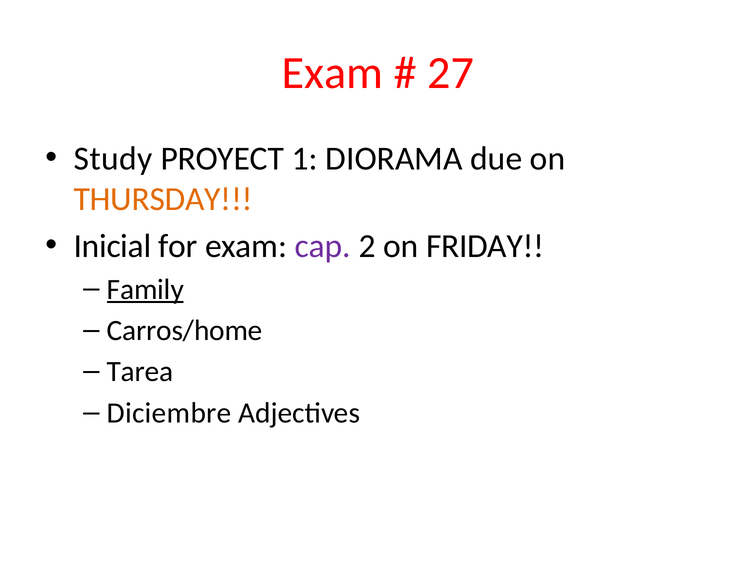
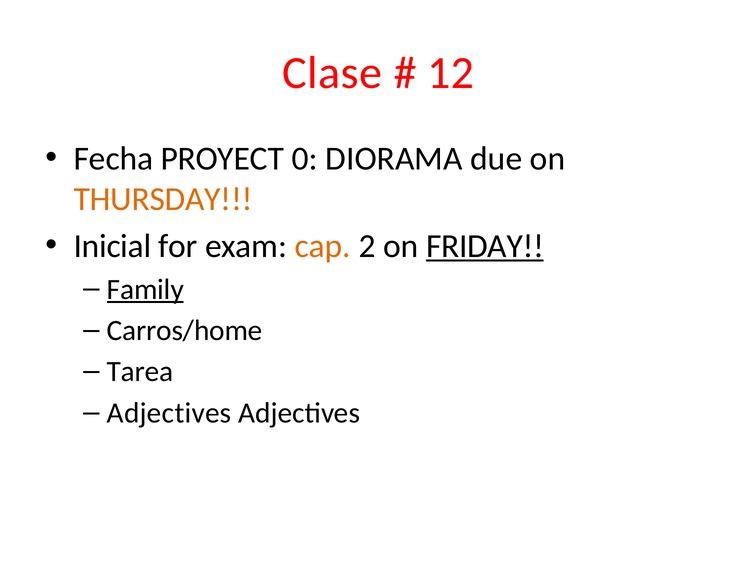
Exam: Exam -> Clase (332, 73)
27: 27 -> 12 (451, 73)
Study: Study -> Fecha (113, 159)
1: 1 -> 0 (305, 159)
cap colour: purple -> orange (323, 246)
FRIDAY underline: none -> present (485, 246)
Diciembre: Diciembre -> Adjectives (169, 413)
